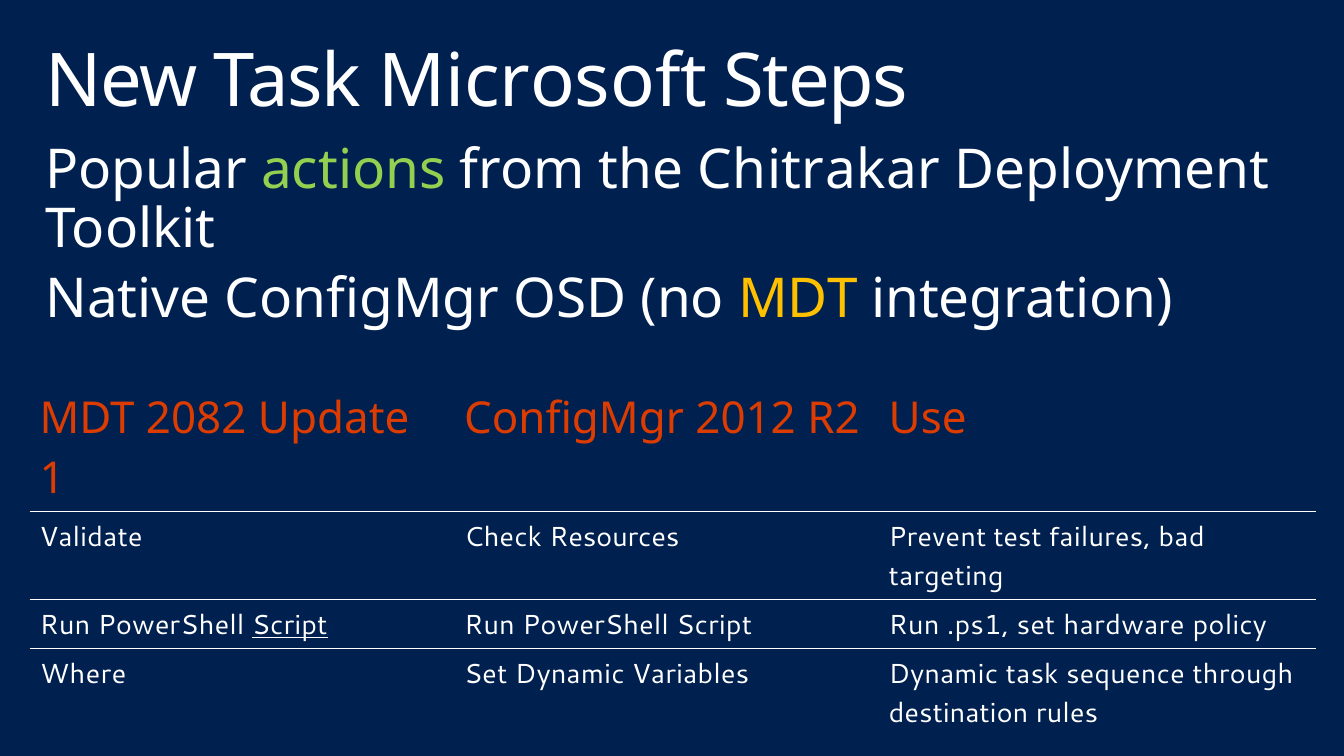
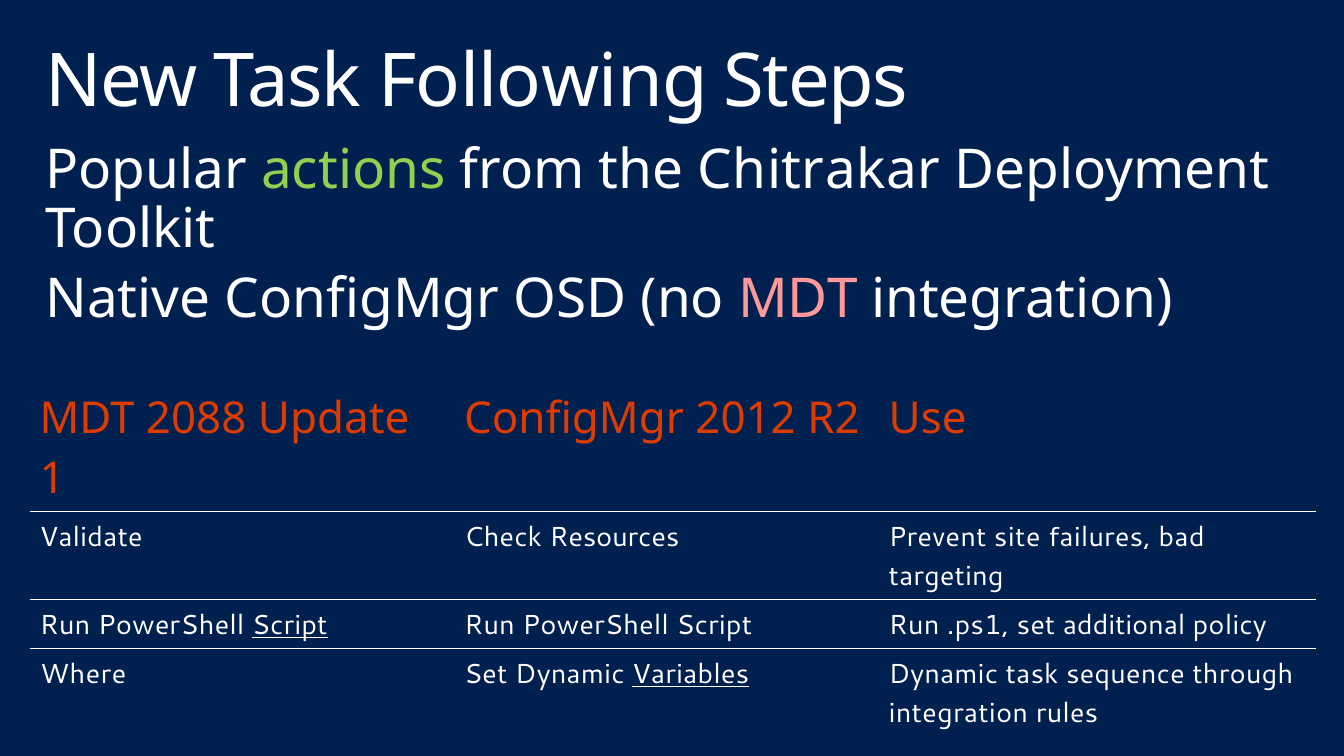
Microsoft: Microsoft -> Following (543, 82)
MDT colour: yellow -> pink (798, 300)
2082: 2082 -> 2088 (196, 419)
test: test -> site (1017, 538)
hardware: hardware -> additional (1124, 626)
Variables underline: none -> present (691, 675)
destination: destination -> integration (958, 714)
